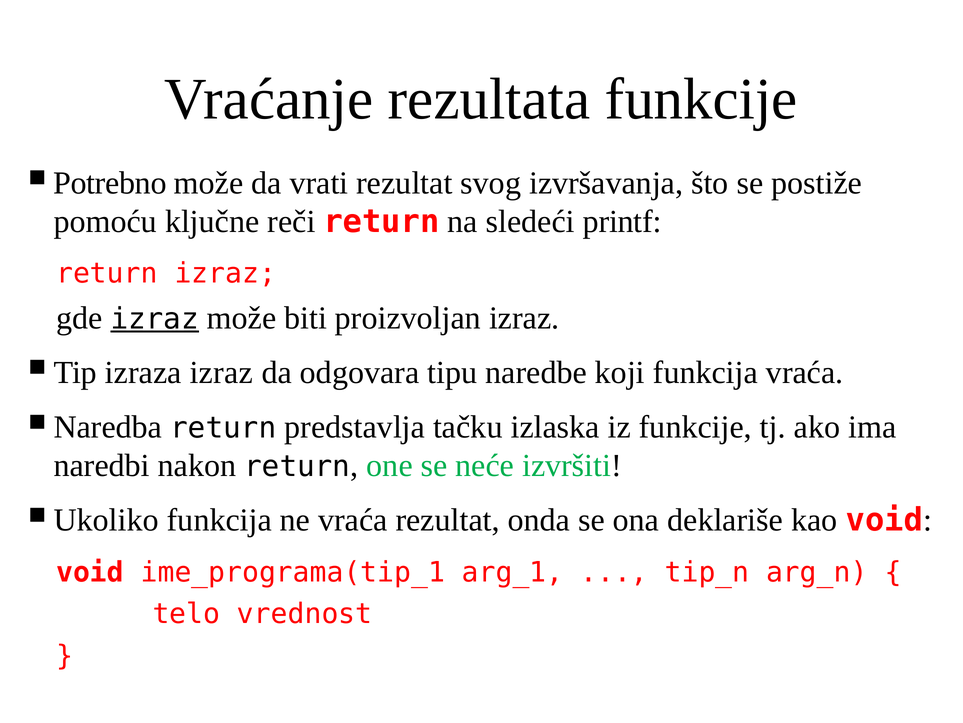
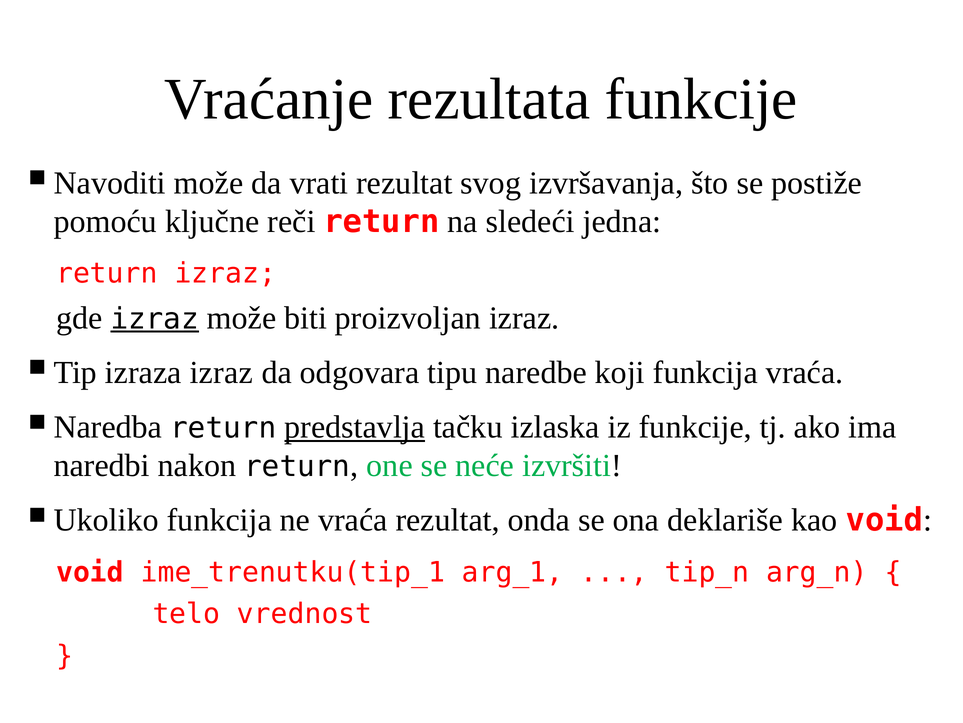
Potrebno: Potrebno -> Navoditi (110, 183)
printf: printf -> jedna (622, 221)
predstavlja underline: none -> present (355, 427)
ime_programa(tip_1: ime_programa(tip_1 -> ime_trenutku(tip_1 (293, 572)
